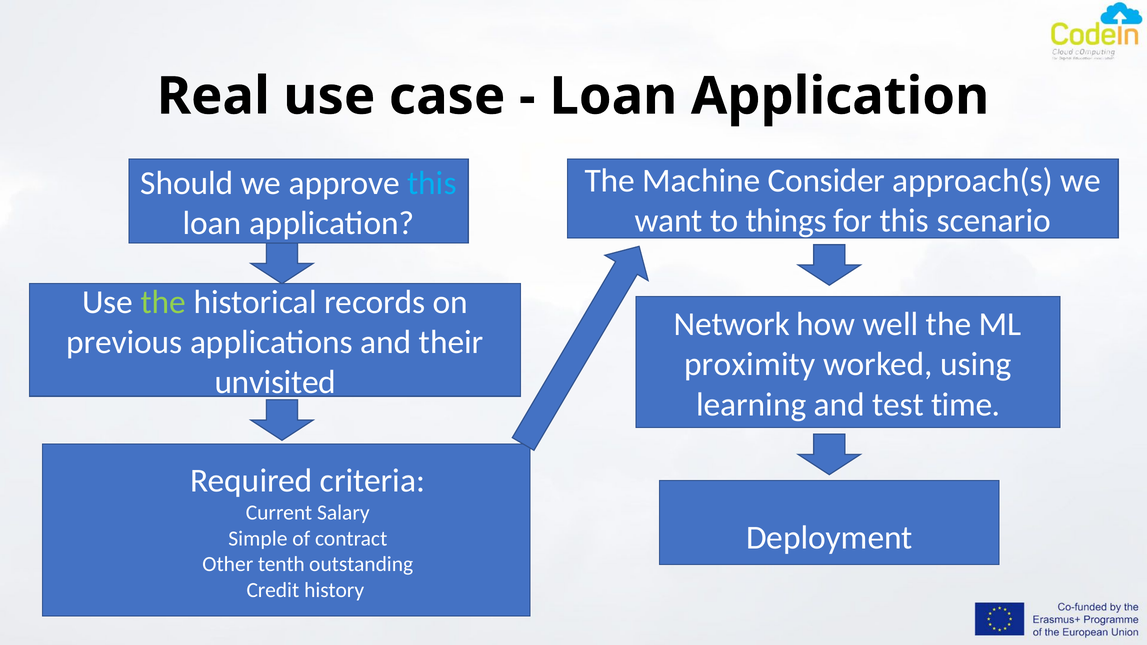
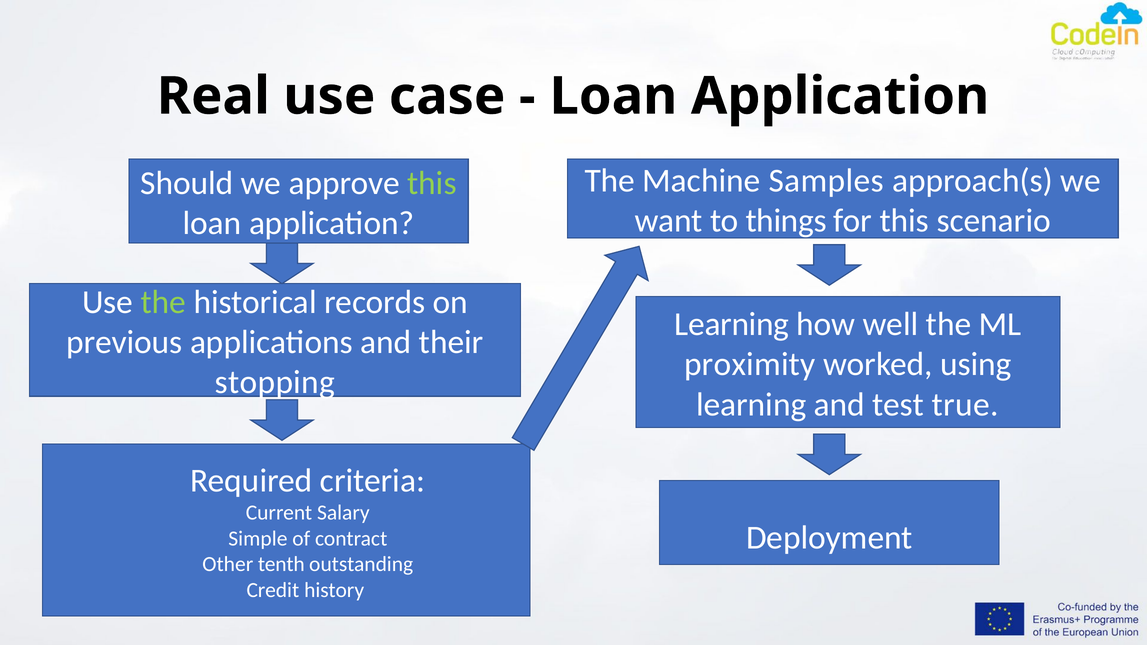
Consider: Consider -> Samples (826, 181)
this colour: light blue -> light green (432, 183)
Network: Network -> Learning (732, 324)
unvisited: unvisited -> stopping (275, 383)
time: time -> true (965, 405)
